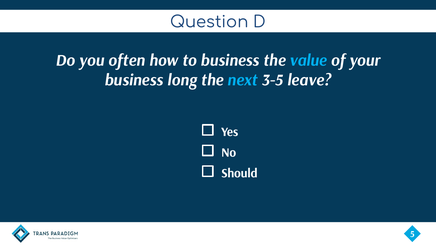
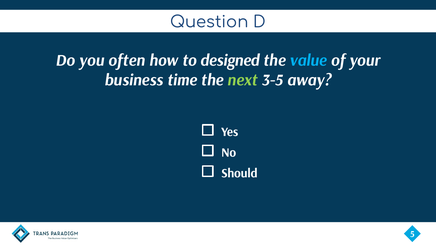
to business: business -> designed (230, 60)
long: long -> time (182, 80)
next colour: light blue -> light green (242, 80)
leave: leave -> away (309, 80)
